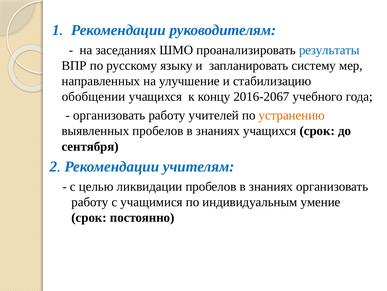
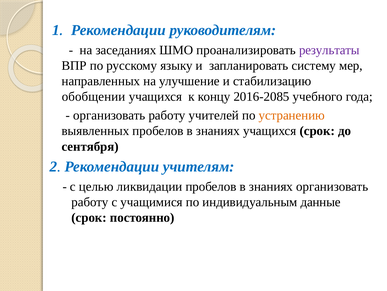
результаты colour: blue -> purple (329, 50)
2016-2067: 2016-2067 -> 2016-2085 (261, 96)
умение: умение -> данные (321, 202)
